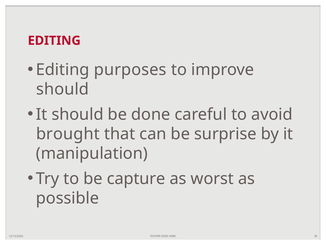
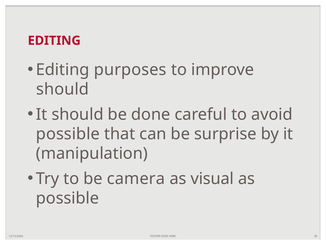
brought: brought -> possible (68, 134)
capture: capture -> camera (136, 178)
worst: worst -> visual (212, 178)
